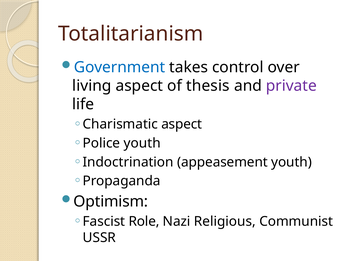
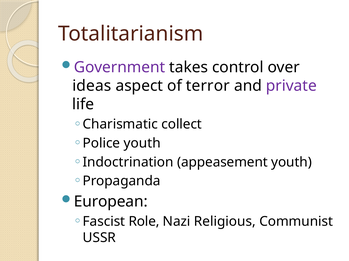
Government colour: blue -> purple (119, 67)
living: living -> ideas (92, 86)
thesis: thesis -> terror (208, 86)
Charismatic aspect: aspect -> collect (182, 125)
Optimism: Optimism -> European (111, 202)
